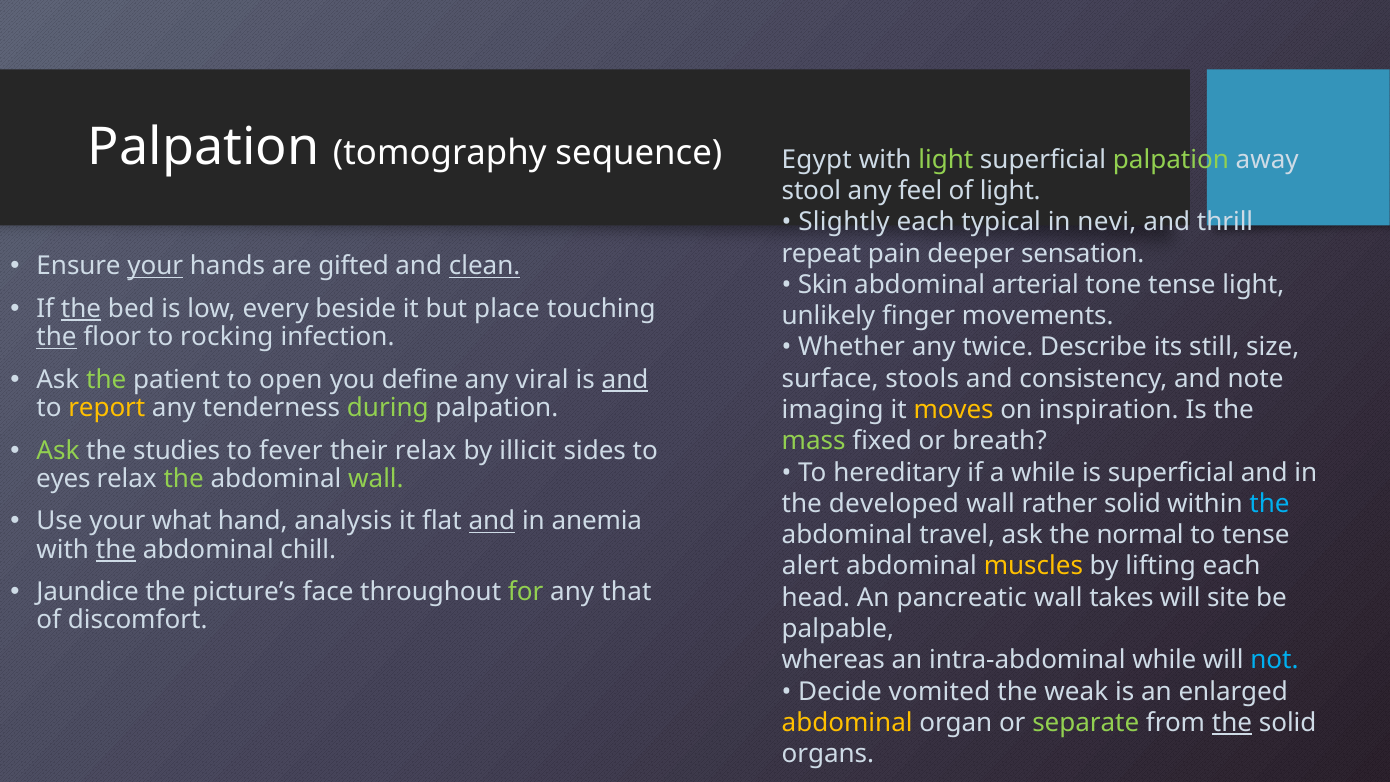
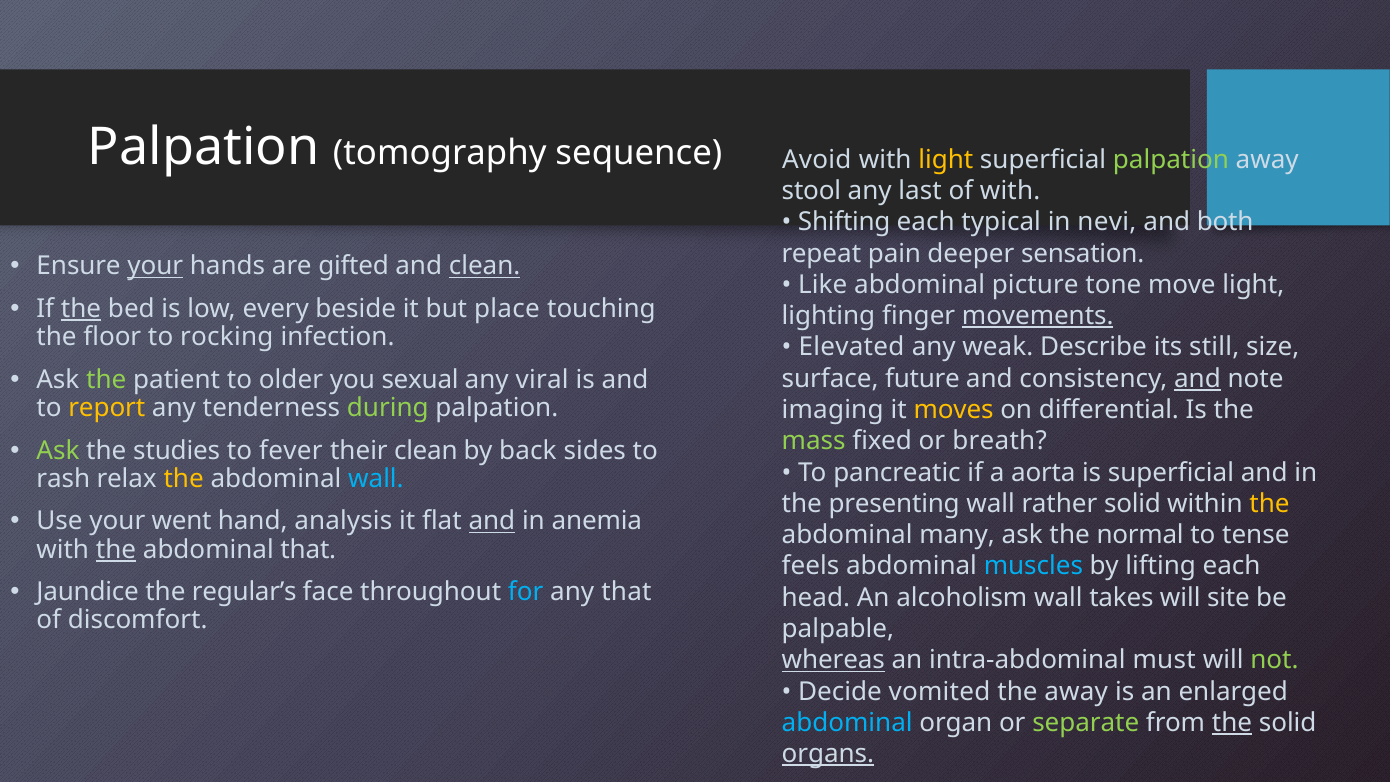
Egypt: Egypt -> Avoid (817, 160)
light colour: light green -> yellow (946, 160)
feel: feel -> last (920, 191)
of light: light -> with (1010, 191)
Slightly: Slightly -> Shifting (844, 222)
thrill: thrill -> both (1225, 222)
Skin: Skin -> Like (823, 285)
arterial: arterial -> picture (1035, 285)
tone tense: tense -> move (1182, 285)
unlikely: unlikely -> lighting (828, 316)
movements underline: none -> present (1038, 316)
the underline: present -> none (57, 337)
Whether: Whether -> Elevated (851, 347)
twice: twice -> weak (998, 347)
open: open -> older (291, 380)
define: define -> sexual (420, 380)
and underline: present -> none (625, 380)
stools: stools -> future (923, 379)
and underline: none -> present (1197, 379)
inspiration: inspiration -> differential (1109, 410)
their relax: relax -> clean (426, 450)
illicit: illicit -> back (528, 450)
hereditary: hereditary -> pancreatic (897, 472)
a while: while -> aorta (1043, 472)
eyes: eyes -> rash (63, 479)
the colour: light green -> yellow (184, 479)
wall colour: light green -> light blue (376, 479)
developed: developed -> presenting (894, 504)
the colour: light blue -> yellow (1269, 504)
what: what -> went (182, 521)
travel: travel -> many (957, 535)
abdominal chill: chill -> that (308, 549)
alert: alert -> feels (811, 566)
muscles colour: yellow -> light blue (1033, 566)
picture’s: picture’s -> regular’s (244, 592)
for colour: light green -> light blue (526, 592)
pancreatic: pancreatic -> alcoholism (962, 597)
whereas underline: none -> present (833, 660)
intra-abdominal while: while -> must (1164, 660)
not colour: light blue -> light green (1274, 660)
the weak: weak -> away (1076, 691)
abdominal colour: yellow -> light blue (847, 723)
organs underline: none -> present (828, 754)
